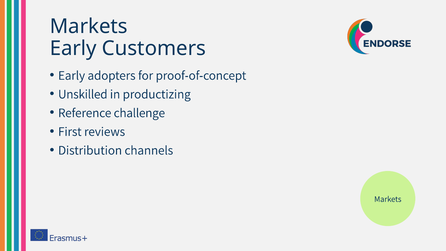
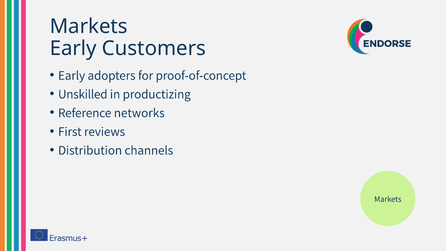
challenge: challenge -> networks (139, 113)
